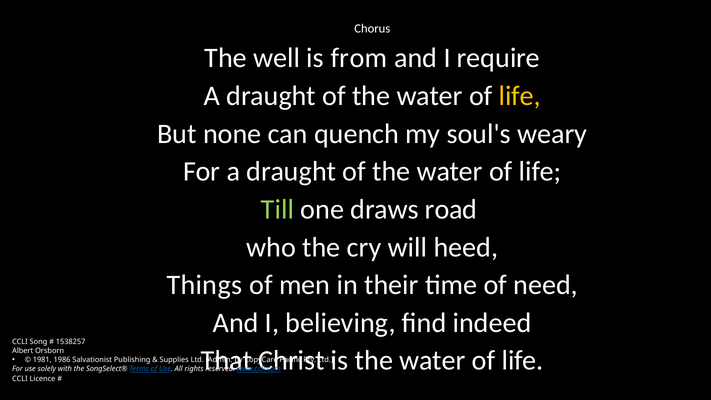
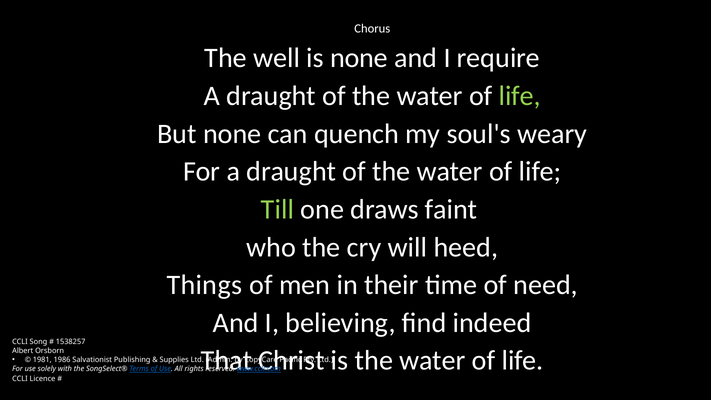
is from: from -> none (359, 58)
life colour: yellow -> light green (520, 96)
road: road -> faint (451, 209)
